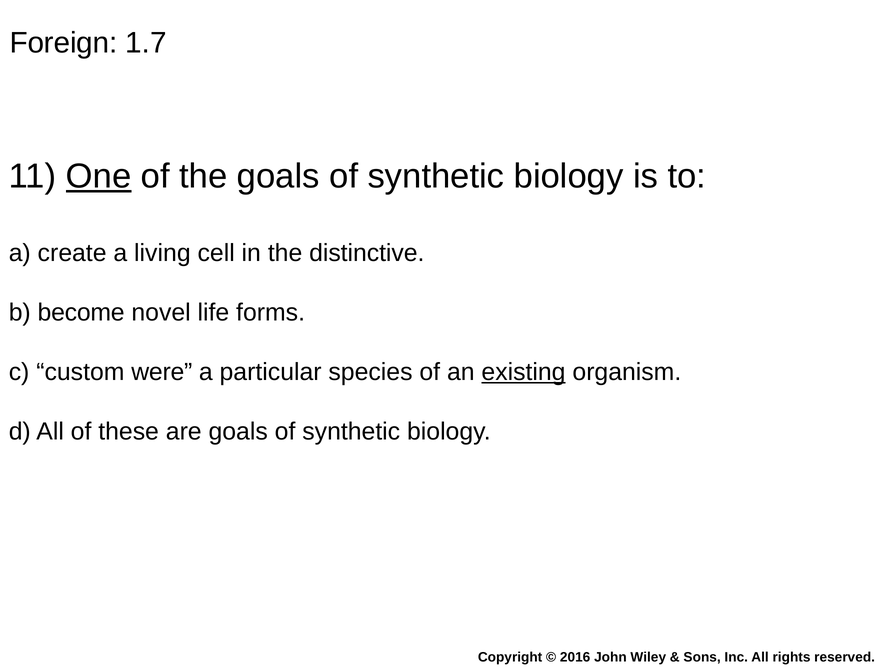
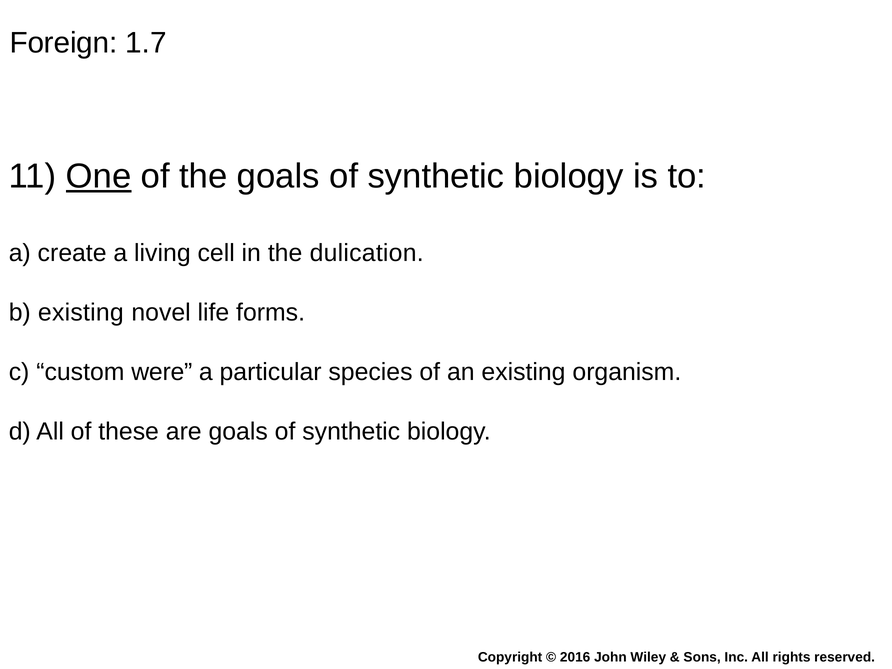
distinctive: distinctive -> dulication (367, 253)
b become: become -> existing (81, 312)
existing underline: present -> none (523, 372)
